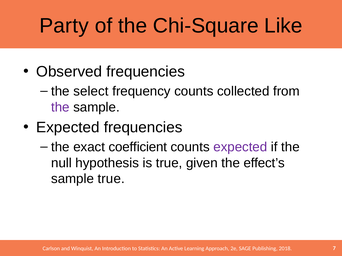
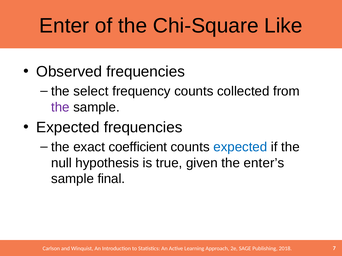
Party: Party -> Enter (64, 26)
expected colour: purple -> blue (240, 147)
effect’s: effect’s -> enter’s (264, 163)
sample true: true -> final (111, 179)
